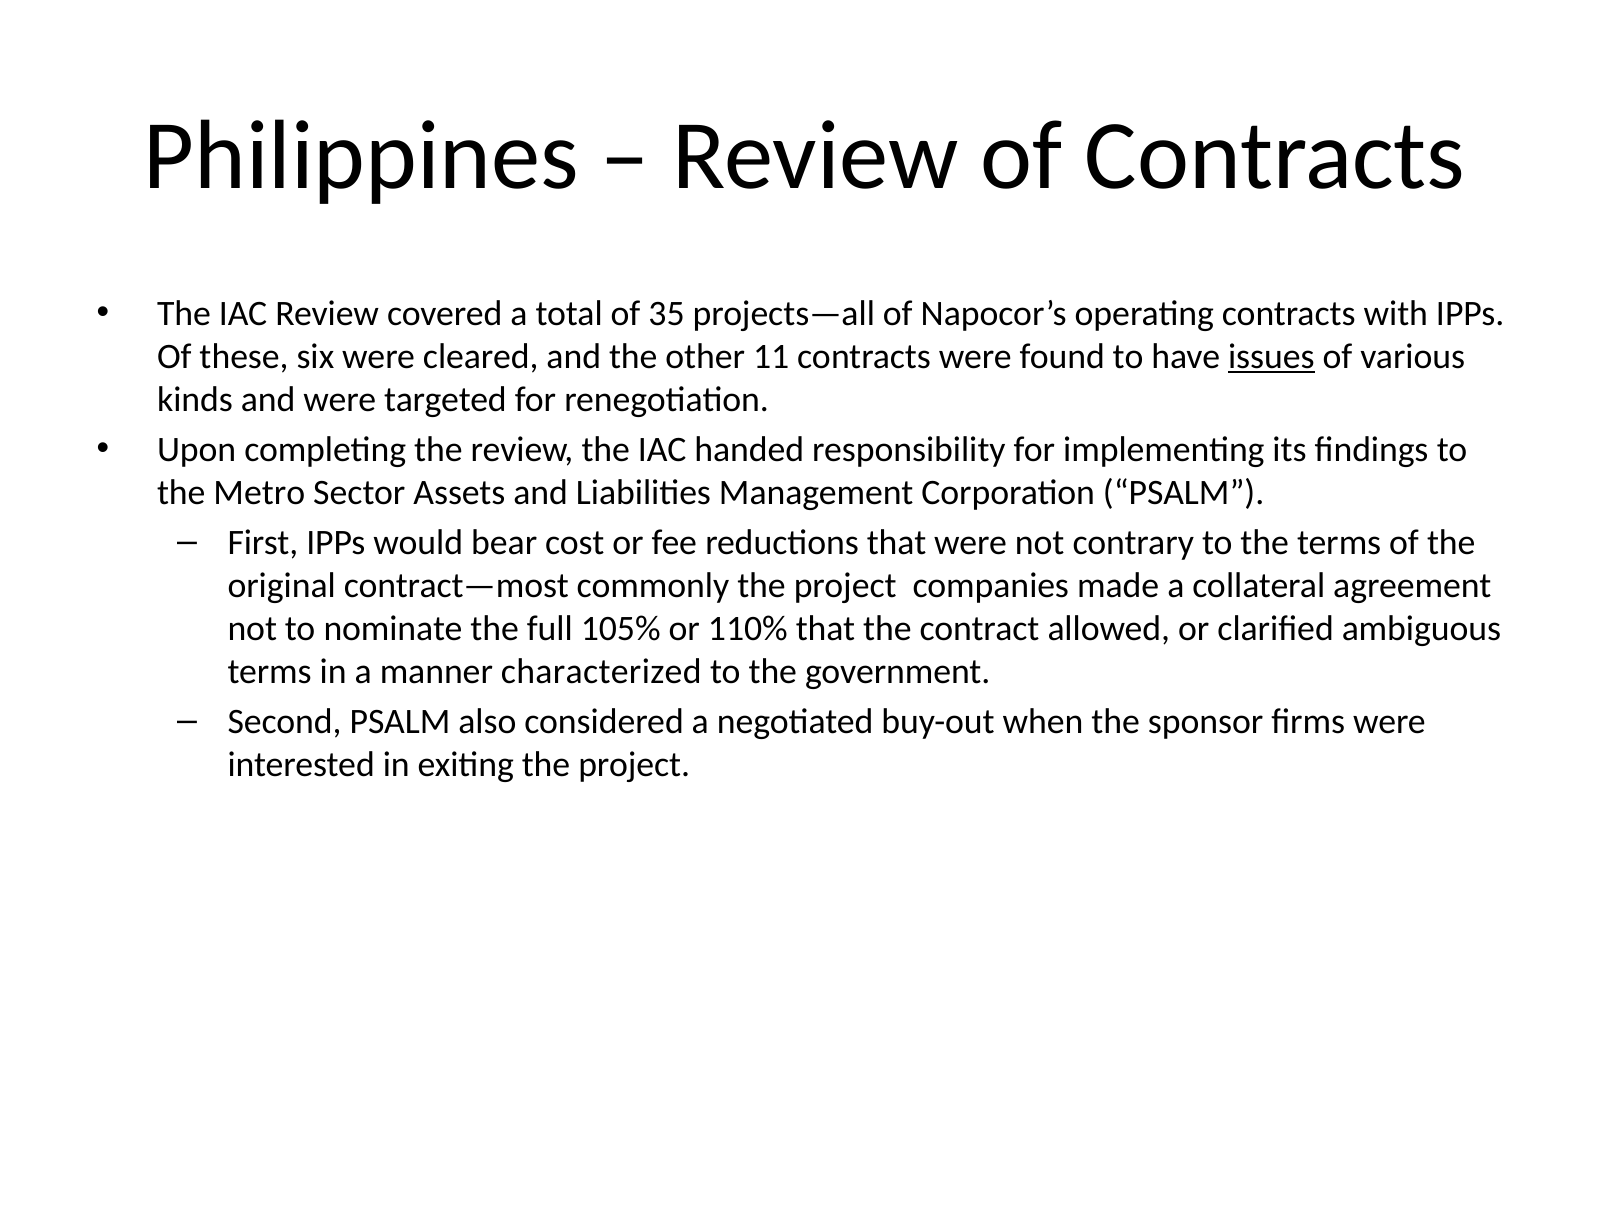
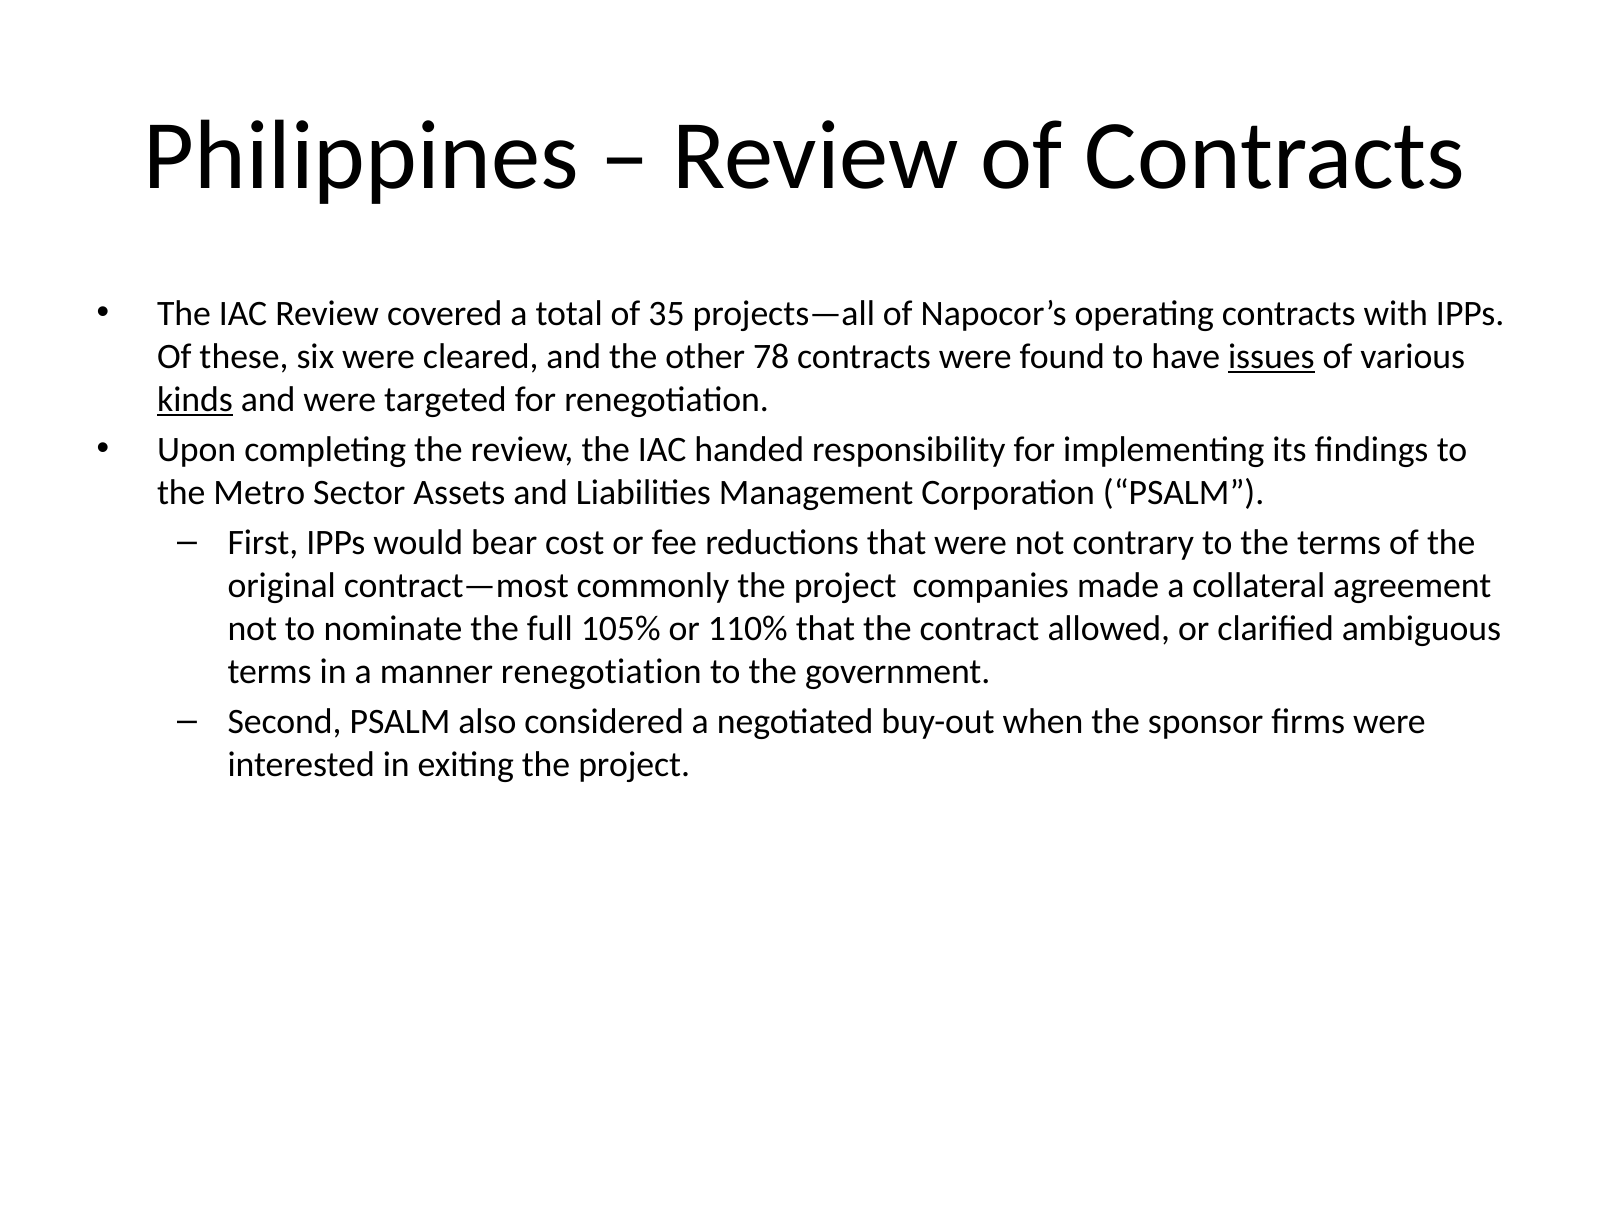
11: 11 -> 78 (771, 357)
kinds underline: none -> present (195, 400)
manner characterized: characterized -> renegotiation (601, 672)
